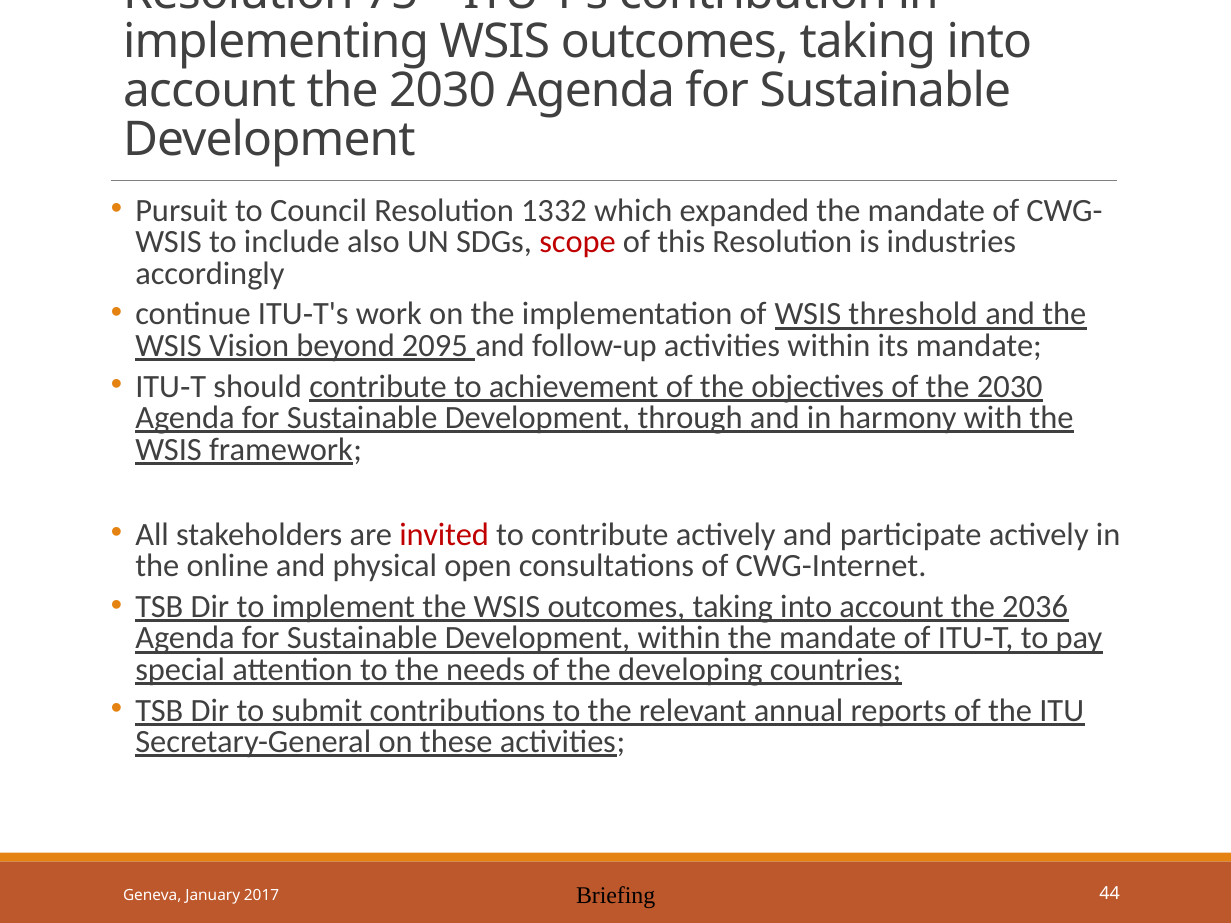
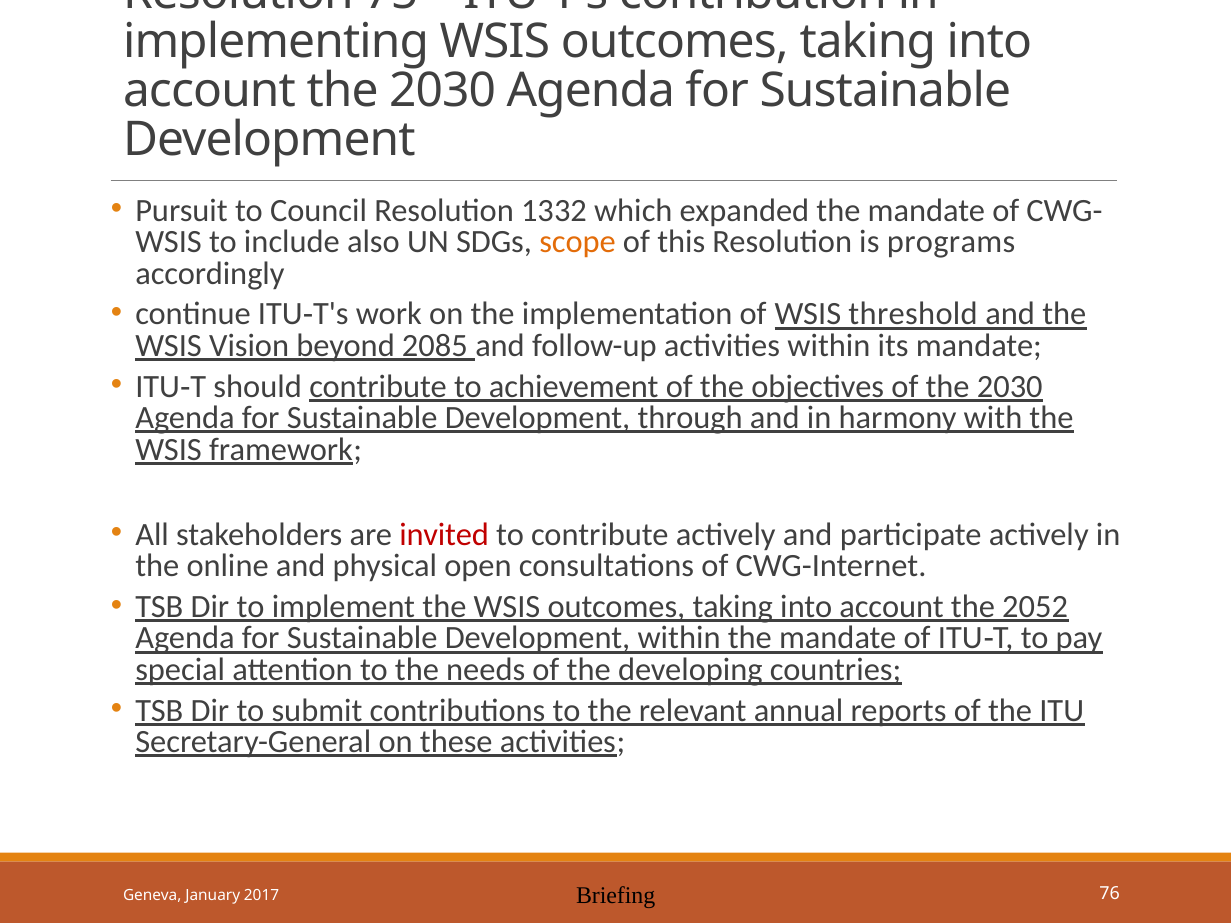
scope colour: red -> orange (578, 242)
industries: industries -> programs (951, 242)
2095: 2095 -> 2085 (435, 346)
2036: 2036 -> 2052 (1035, 607)
44: 44 -> 76 (1110, 894)
